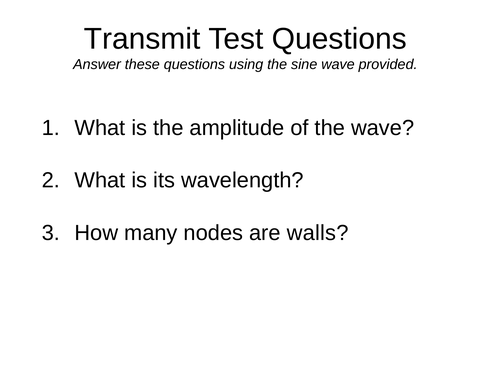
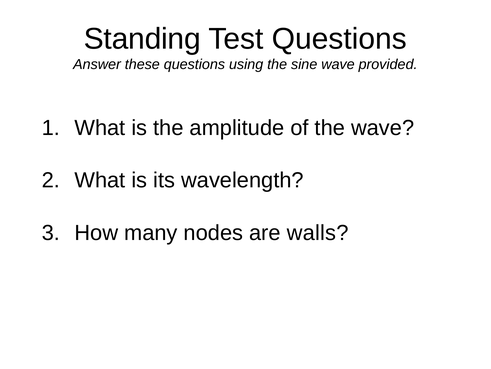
Transmit: Transmit -> Standing (142, 39)
